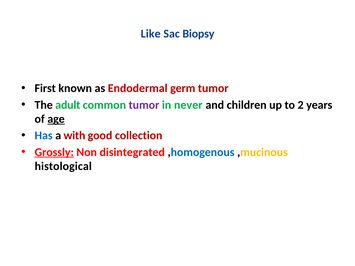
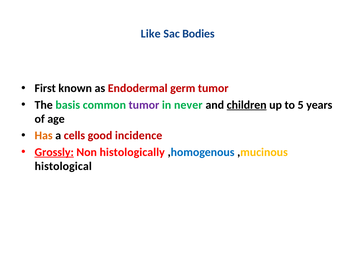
Biopsy: Biopsy -> Bodies (198, 34)
adult: adult -> basis (68, 105)
children underline: none -> present (247, 105)
2: 2 -> 5 (301, 105)
age underline: present -> none (56, 119)
Has colour: blue -> orange (44, 136)
with: with -> cells (74, 136)
collection: collection -> incidence (139, 136)
disintegrated: disintegrated -> histologically (132, 152)
